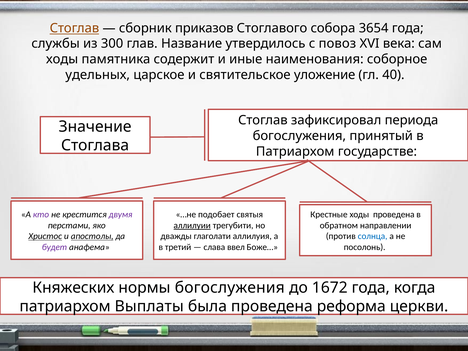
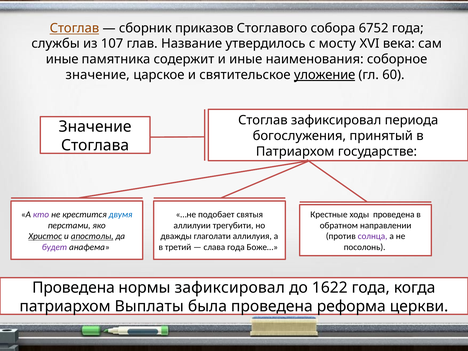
3654: 3654 -> 6752 (374, 28)
300: 300 -> 107 (112, 44)
повоз: повоз -> мосту (337, 44)
ходы: ходы -> иные (62, 59)
удельных: удельных -> значение (98, 75)
уложение underline: none -> present (325, 75)
40: 40 -> 60 (393, 75)
двумя colour: purple -> blue (121, 214)
аллилуии underline: present -> none (192, 225)
солнца colour: blue -> purple (373, 236)
слава ввел: ввел -> года (236, 247)
Княжеских: Княжеских -> Проведена (73, 288)
нормы богослужения: богослужения -> зафиксировал (230, 288)
1672: 1672 -> 1622 (330, 288)
